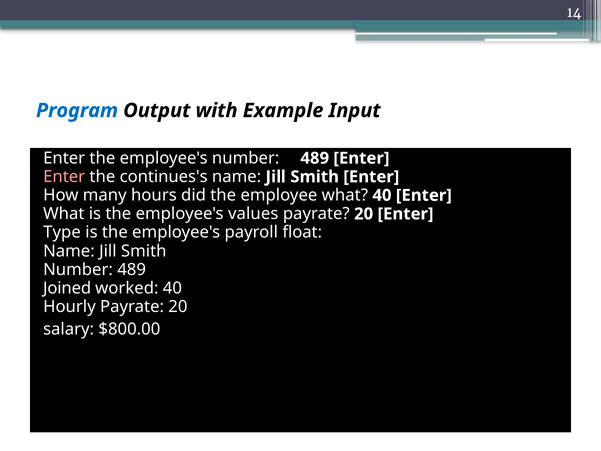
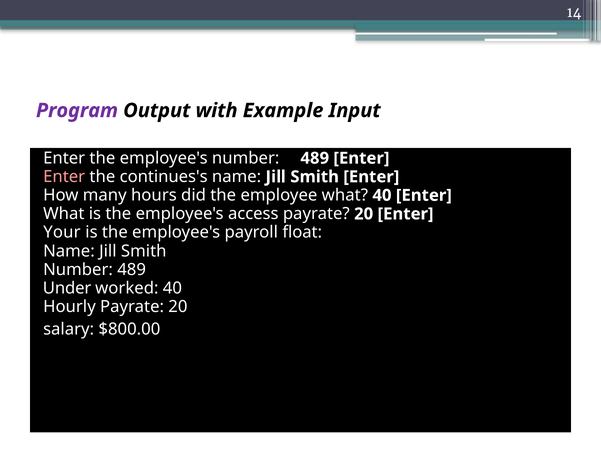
Program colour: blue -> purple (77, 110)
values: values -> access (253, 214)
Type: Type -> Your (62, 232)
Joined: Joined -> Under (67, 288)
